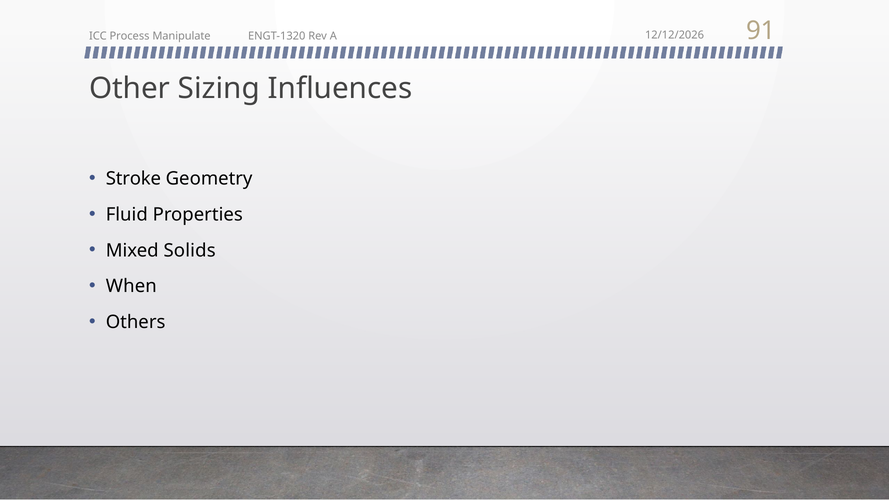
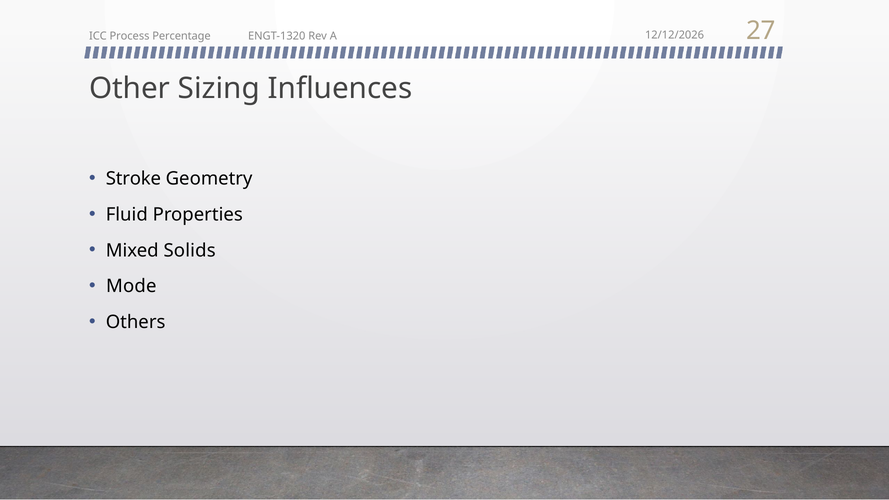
Manipulate: Manipulate -> Percentage (182, 36)
91: 91 -> 27 (761, 31)
When: When -> Mode (131, 286)
